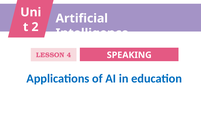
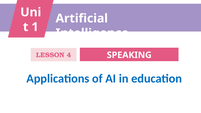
2: 2 -> 1 (35, 27)
